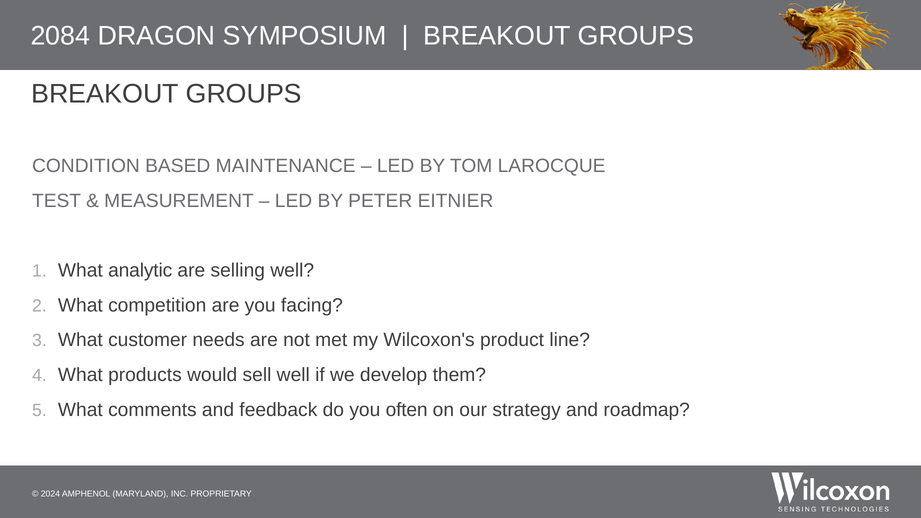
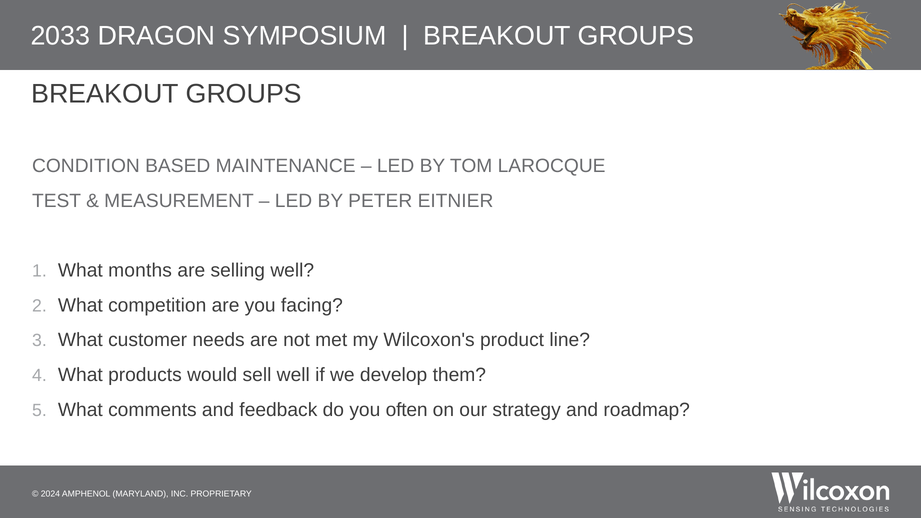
2084: 2084 -> 2033 (60, 36)
analytic: analytic -> months (140, 270)
